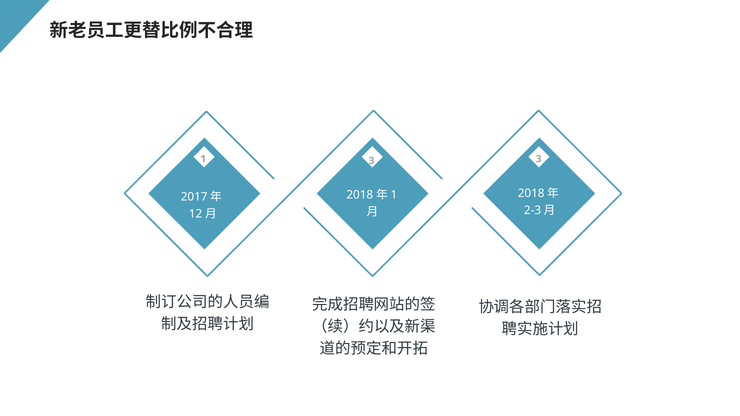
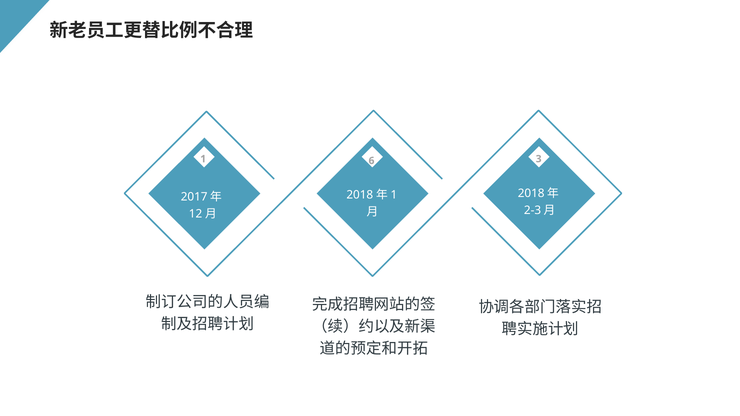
1 3: 3 -> 6 (372, 161)
